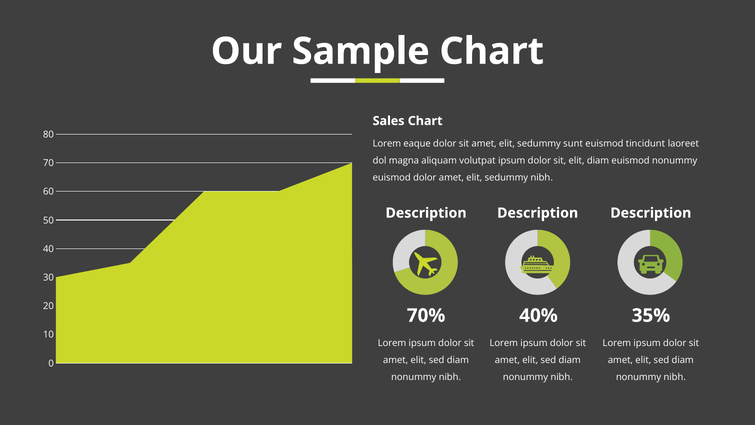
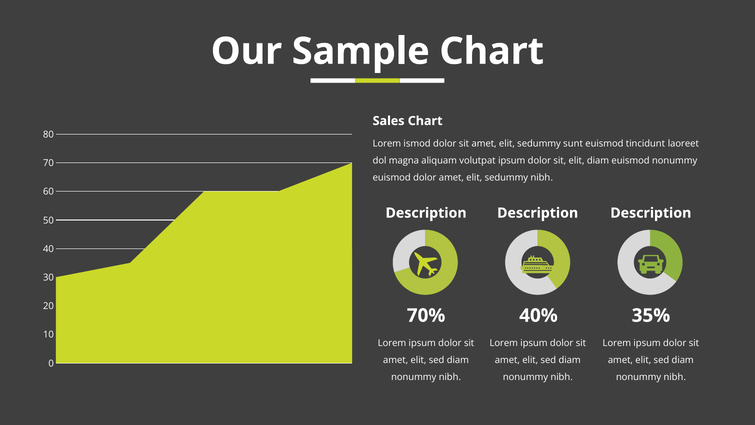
eaque: eaque -> ismod (417, 144)
